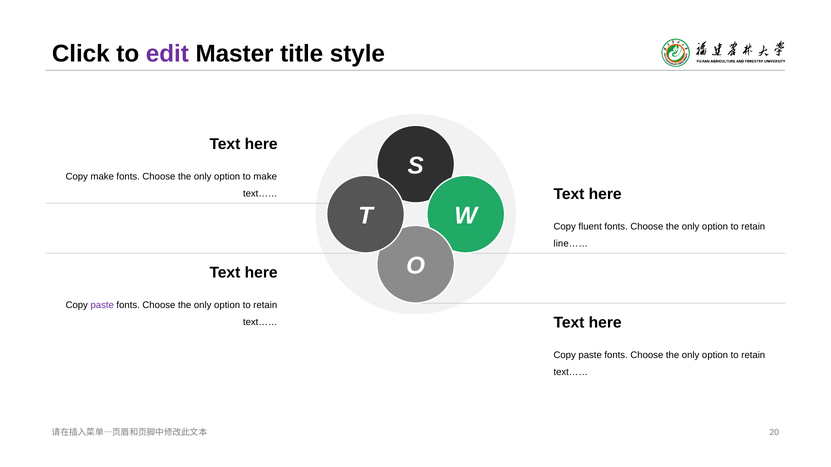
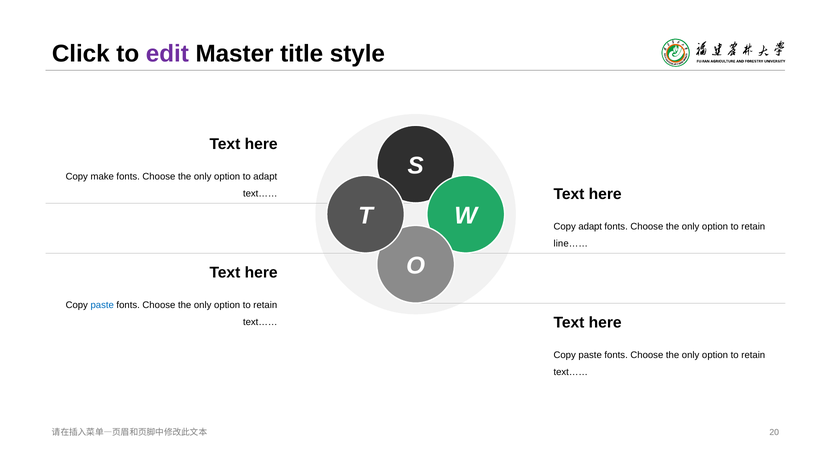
to make: make -> adapt (265, 177)
Copy fluent: fluent -> adapt (590, 227)
paste colour: purple -> blue (102, 305)
